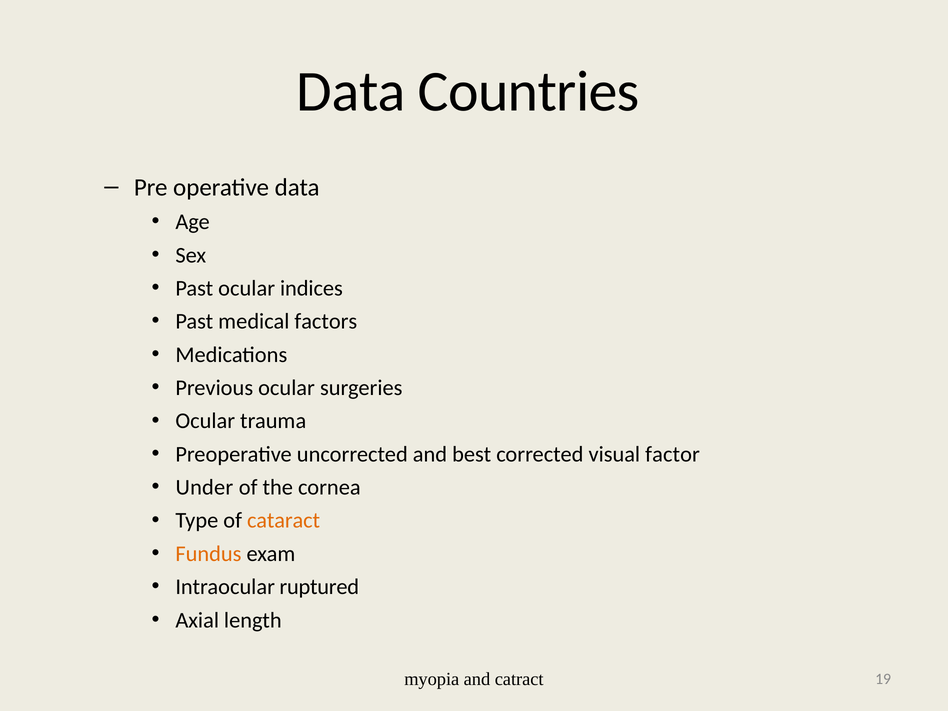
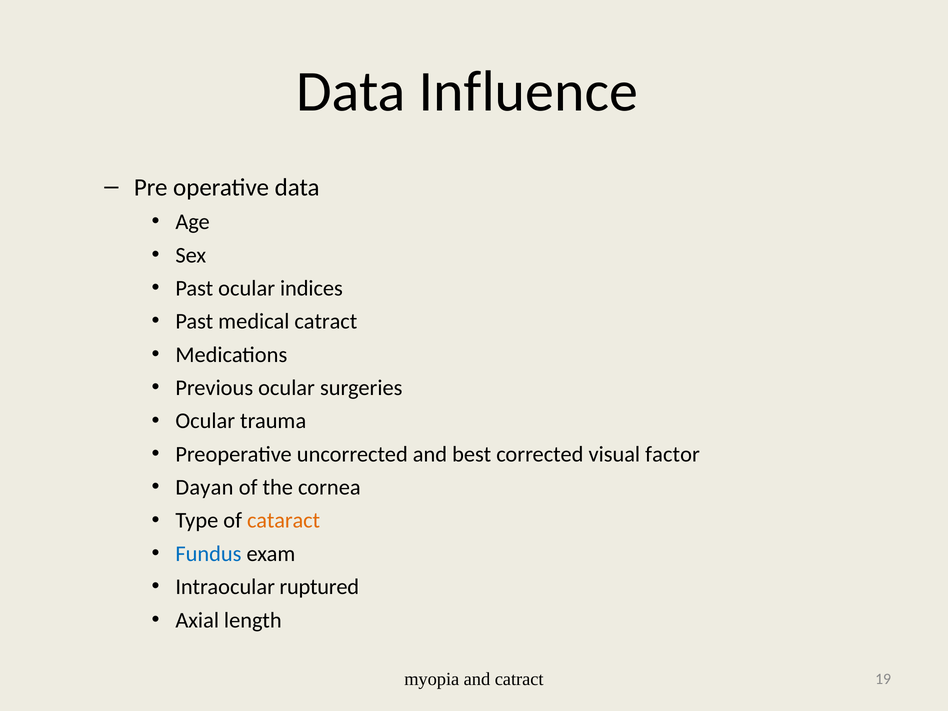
Countries: Countries -> Influence (528, 92)
medical factors: factors -> catract (326, 321)
Under: Under -> Dayan (204, 487)
Fundus colour: orange -> blue (208, 554)
